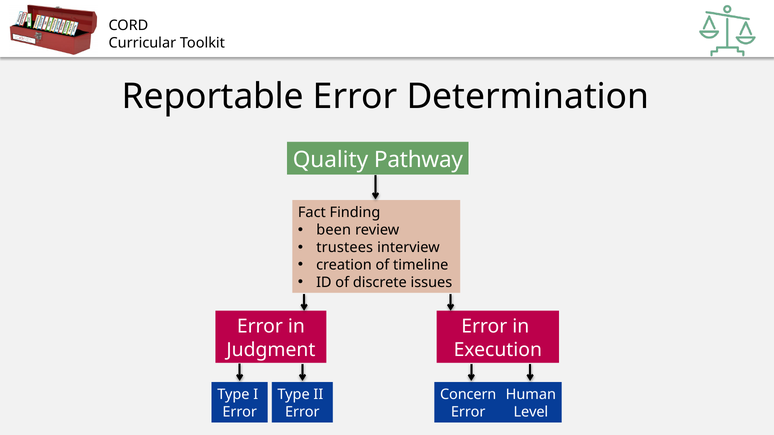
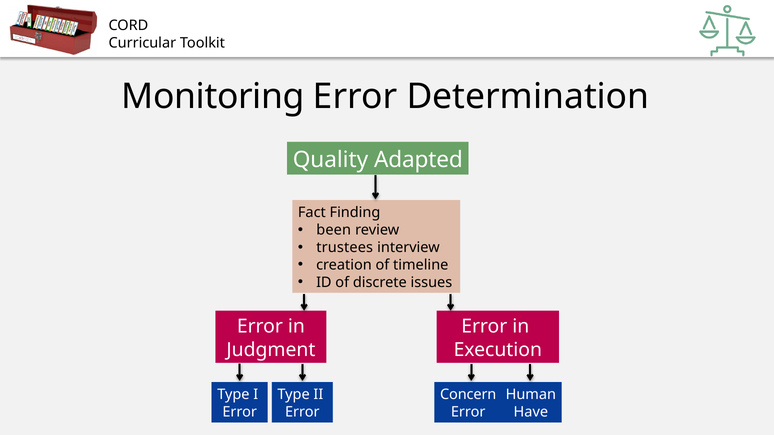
Reportable: Reportable -> Monitoring (213, 97)
Pathway: Pathway -> Adapted (418, 160)
Level: Level -> Have (531, 412)
